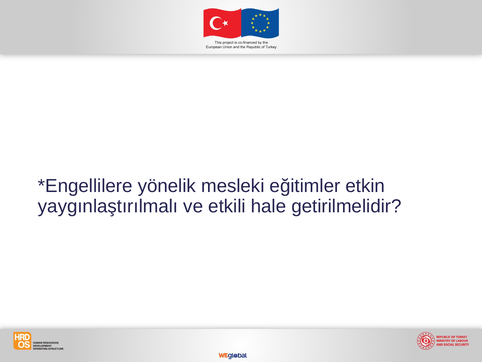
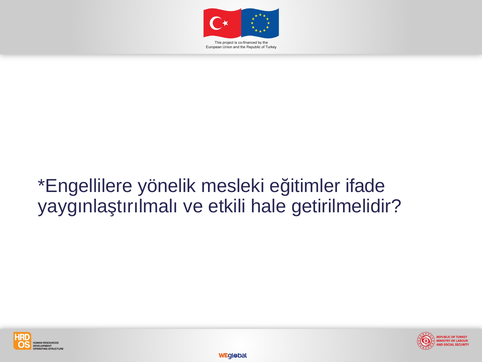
etkin: etkin -> ifade (365, 186)
